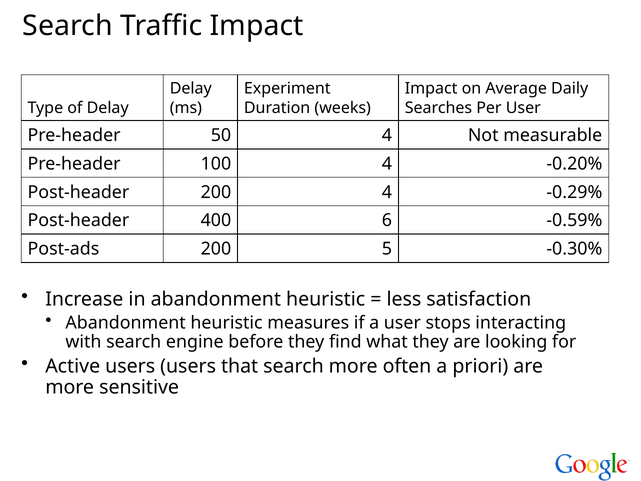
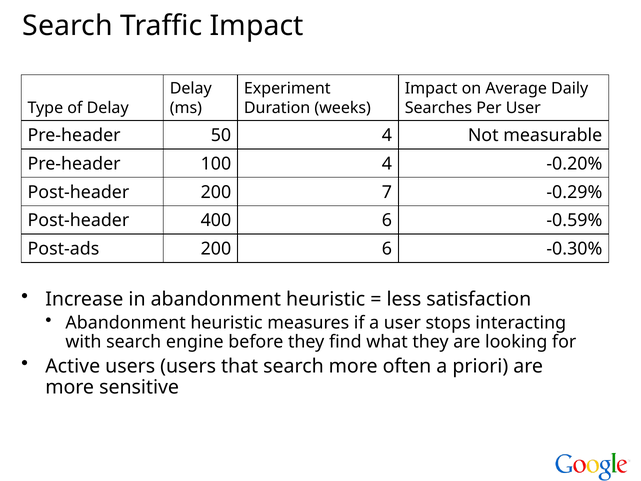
200 4: 4 -> 7 (387, 192)
200 5: 5 -> 6 (387, 249)
